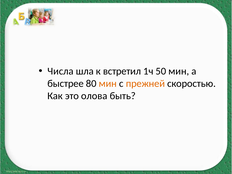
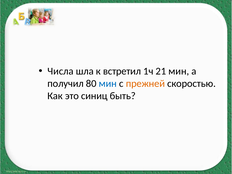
50: 50 -> 21 (161, 71)
быстрее: быстрее -> получил (66, 84)
мин colour: orange -> blue (108, 84)
олова: олова -> синиц (94, 96)
